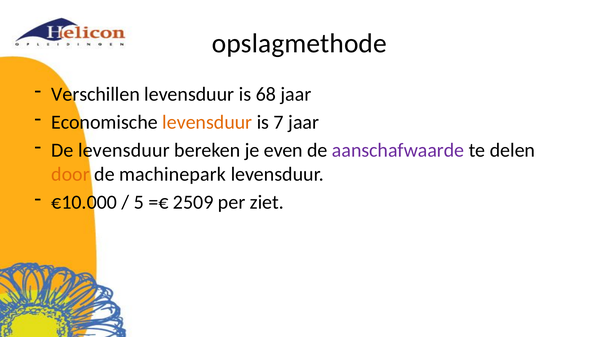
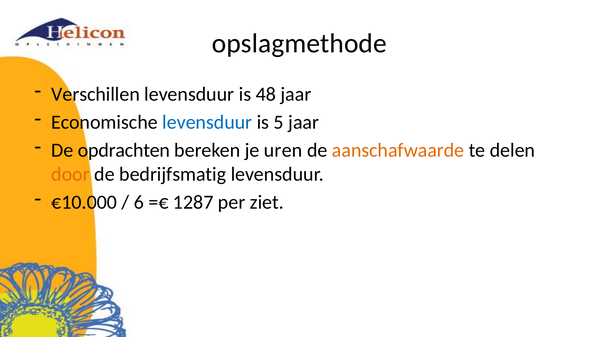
68: 68 -> 48 (266, 94)
levensduur colour: orange -> blue (207, 122)
7: 7 -> 5 (279, 122)
De levensduur: levensduur -> opdrachten (124, 150)
even: even -> uren (283, 150)
aanschafwaarde colour: purple -> orange (398, 150)
machinepark: machinepark -> bedrijfsmatig (173, 174)
5: 5 -> 6 (139, 202)
2509: 2509 -> 1287 (193, 202)
